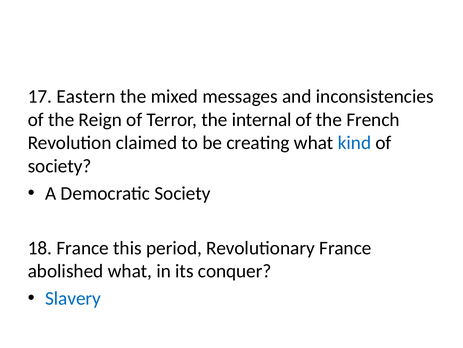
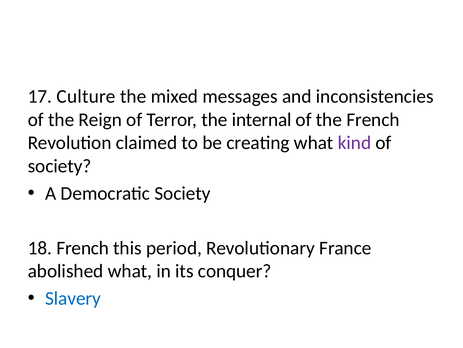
Eastern: Eastern -> Culture (86, 96)
kind colour: blue -> purple (354, 143)
18 France: France -> French (83, 248)
